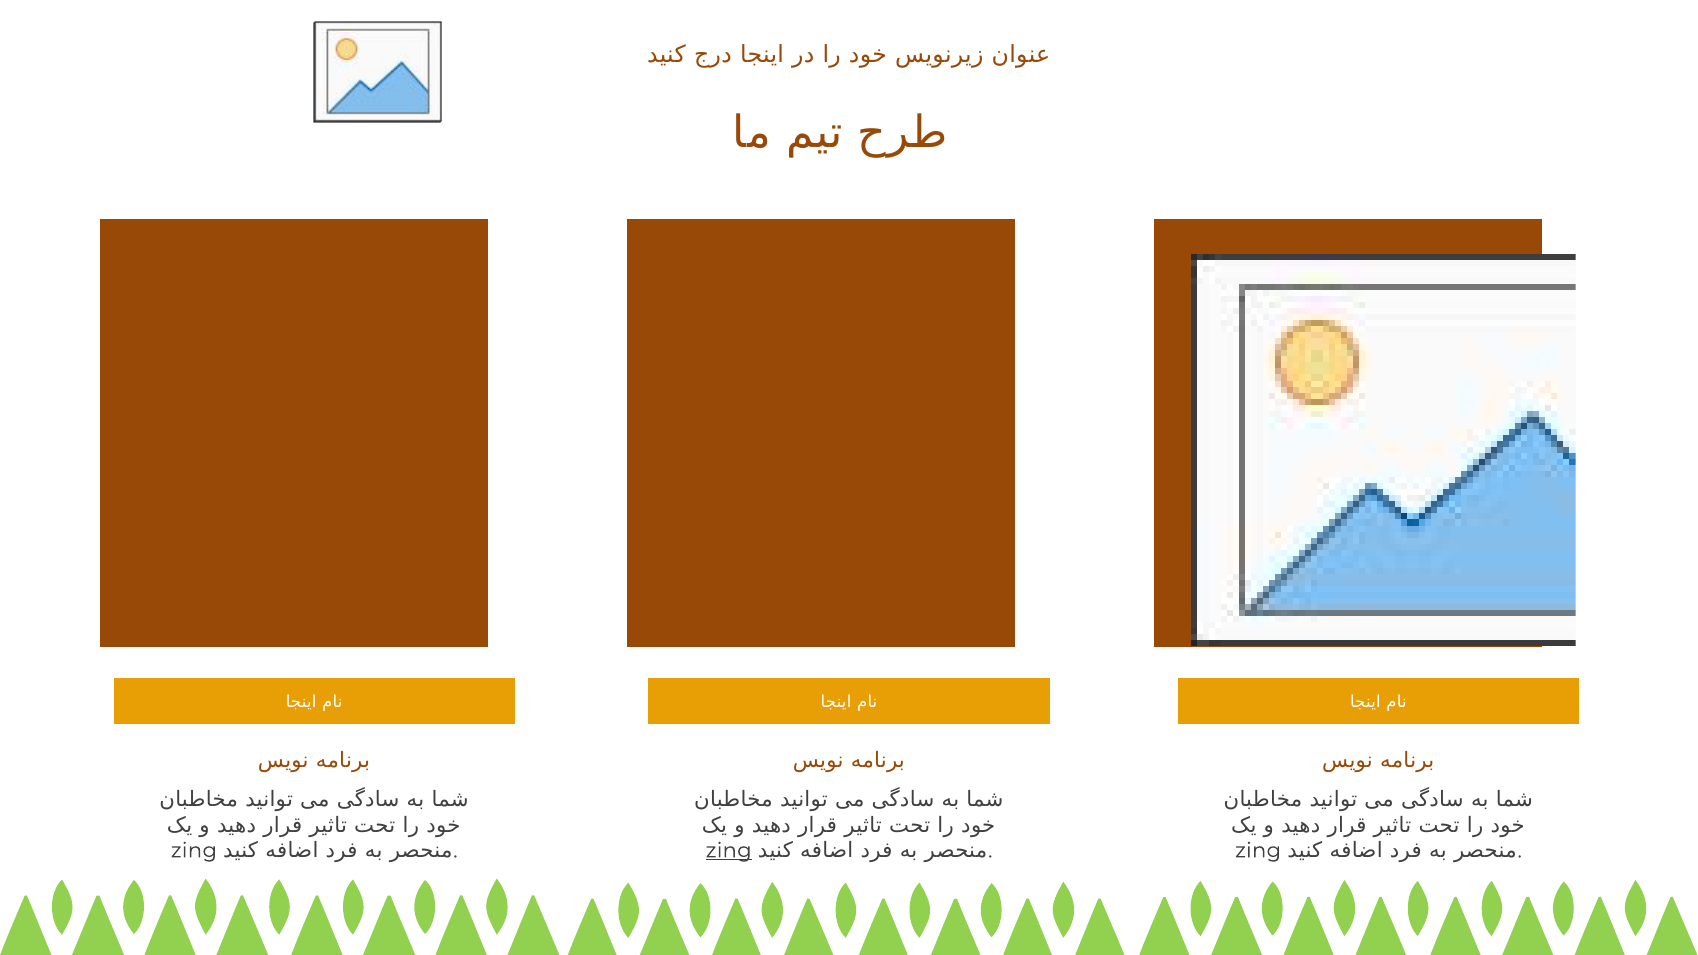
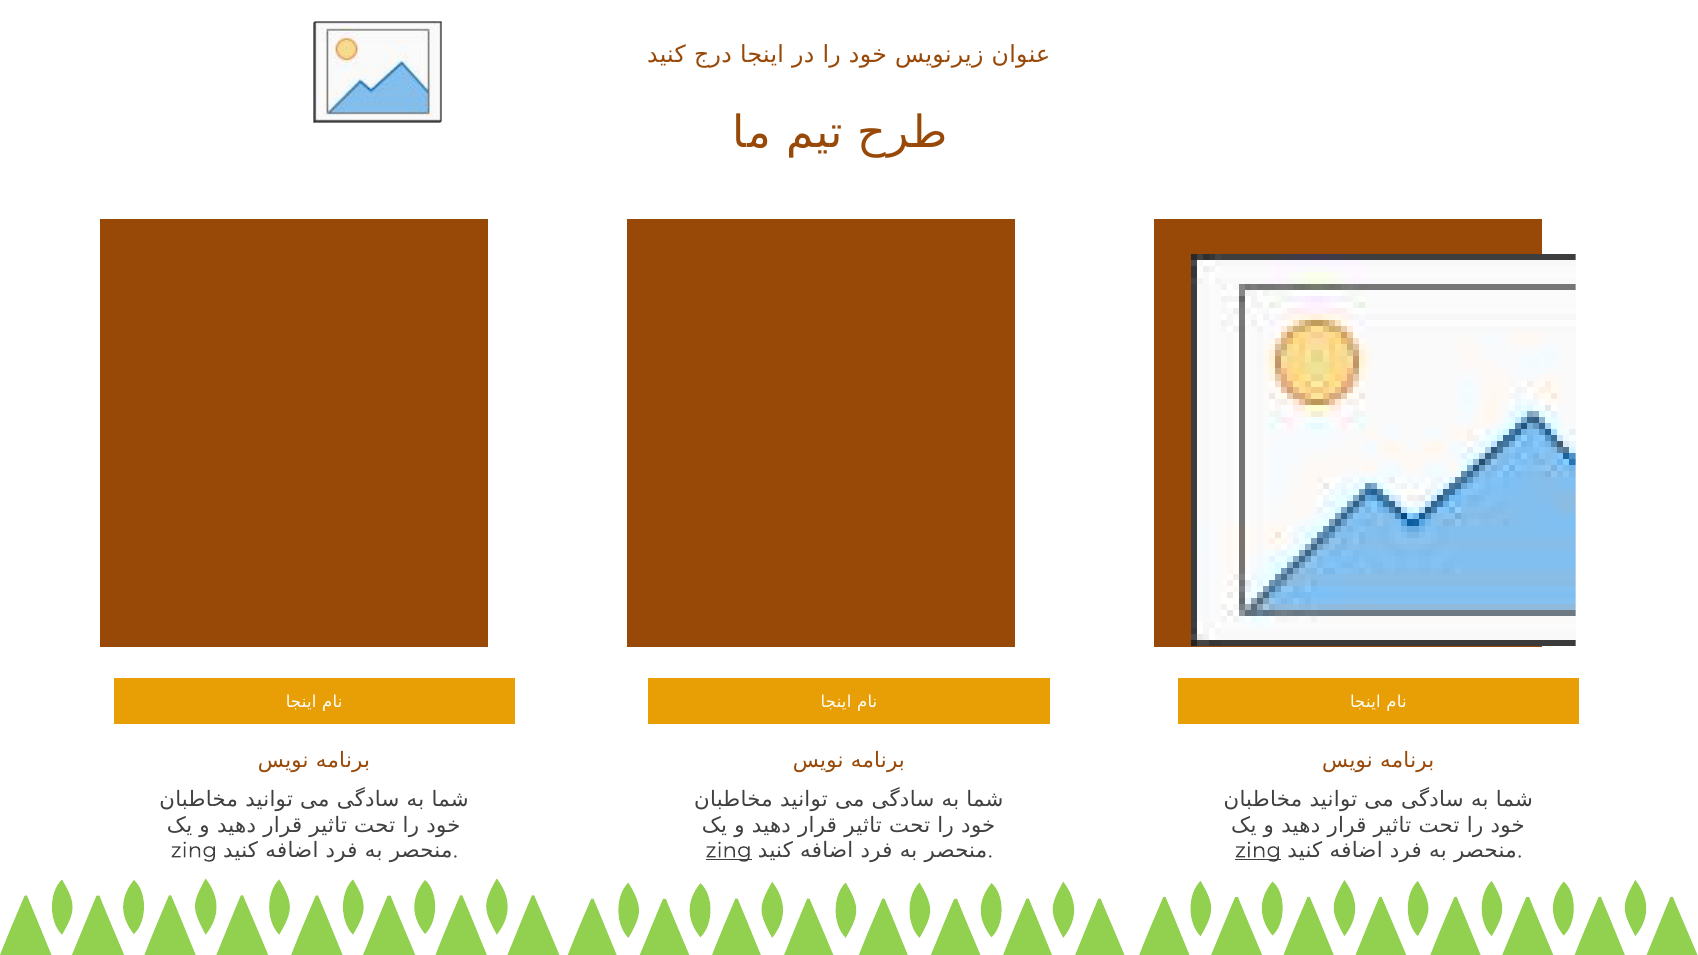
zing underline: none -> present (1258, 851)
